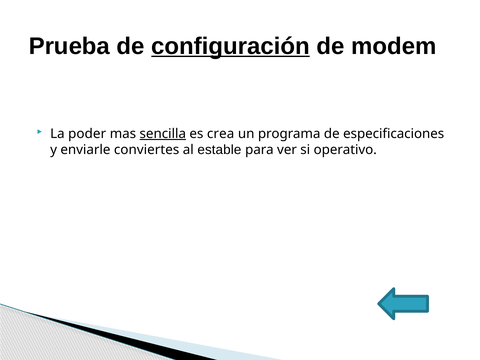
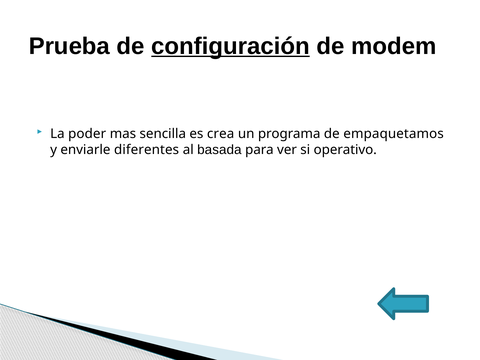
sencilla underline: present -> none (163, 134)
especificaciones: especificaciones -> empaquetamos (394, 134)
conviertes: conviertes -> diferentes (147, 150)
estable: estable -> basada (219, 150)
